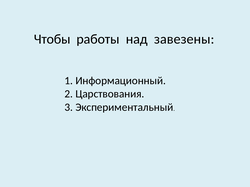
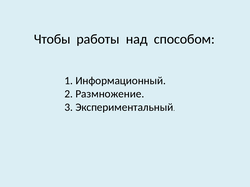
завезены: завезены -> способом (184, 39)
Царствования: Царствования -> Размножение (110, 94)
